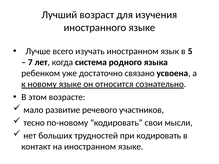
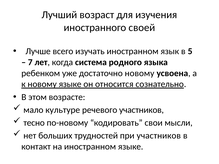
иностранного языке: языке -> своей (142, 28)
достаточно связано: связано -> новому (140, 73)
развитие: развитие -> культуре (63, 110)
при кодировать: кодировать -> участников (159, 136)
